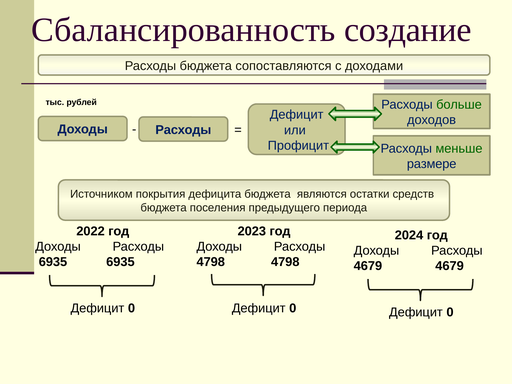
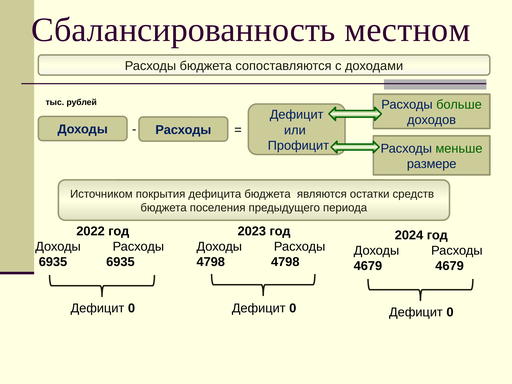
создание: создание -> местном (407, 30)
